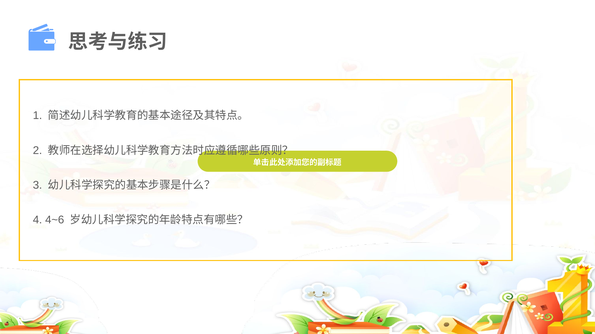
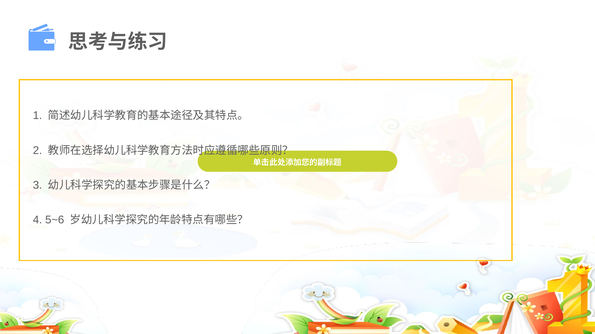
4~6: 4~6 -> 5~6 (55, 220)
